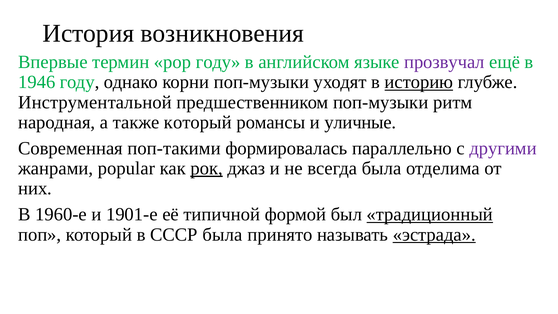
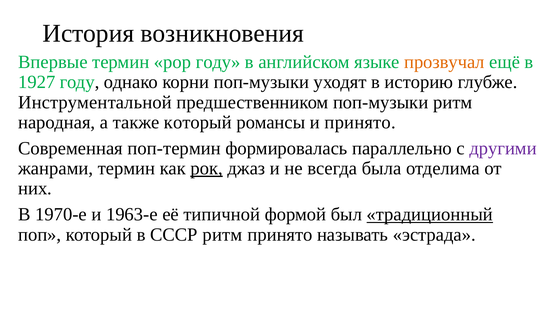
прозвучал colour: purple -> orange (444, 62)
1946: 1946 -> 1927 (37, 82)
историю underline: present -> none (419, 82)
и уличные: уличные -> принято (360, 122)
поп-такими: поп-такими -> поп-термин (174, 148)
жанрами popular: popular -> термин (126, 168)
1960-е: 1960-е -> 1970-е (61, 214)
1901-е: 1901-е -> 1963-е (132, 214)
СССР была: была -> ритм (222, 234)
эстрада underline: present -> none (434, 234)
